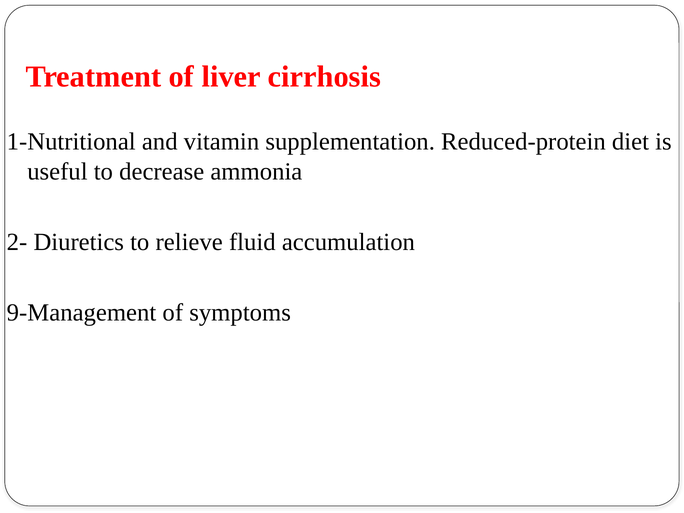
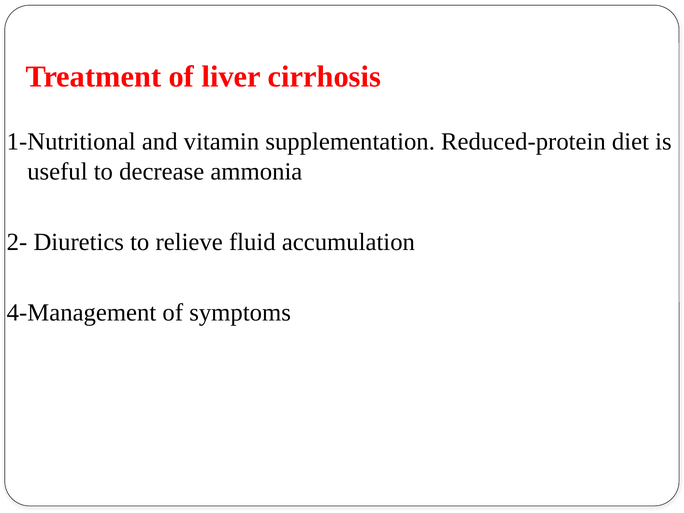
9-Management: 9-Management -> 4-Management (82, 312)
